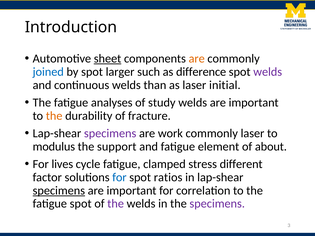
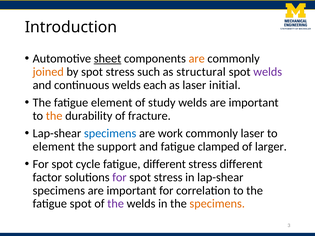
joined colour: blue -> orange (48, 72)
by spot larger: larger -> stress (120, 72)
difference: difference -> structural (201, 72)
than: than -> each (155, 85)
fatigue analyses: analyses -> element (112, 103)
specimens colour: purple -> blue (110, 134)
modulus: modulus -> element (54, 147)
element: element -> clamped (219, 147)
about: about -> larger (271, 147)
lives: lives -> spot (62, 164)
fatigue clamped: clamped -> different (165, 164)
for colour: blue -> purple (119, 178)
ratios: ratios -> stress (168, 178)
specimens underline: present -> none (59, 191)
specimens colour: purple -> orange (217, 204)
